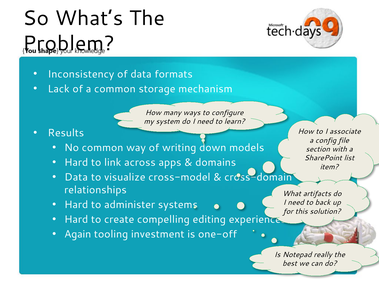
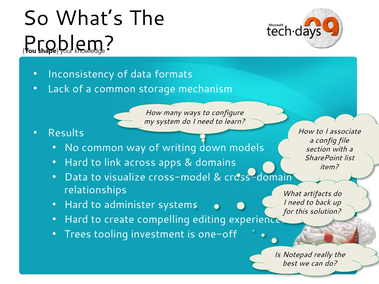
Again: Again -> Trees (78, 234)
